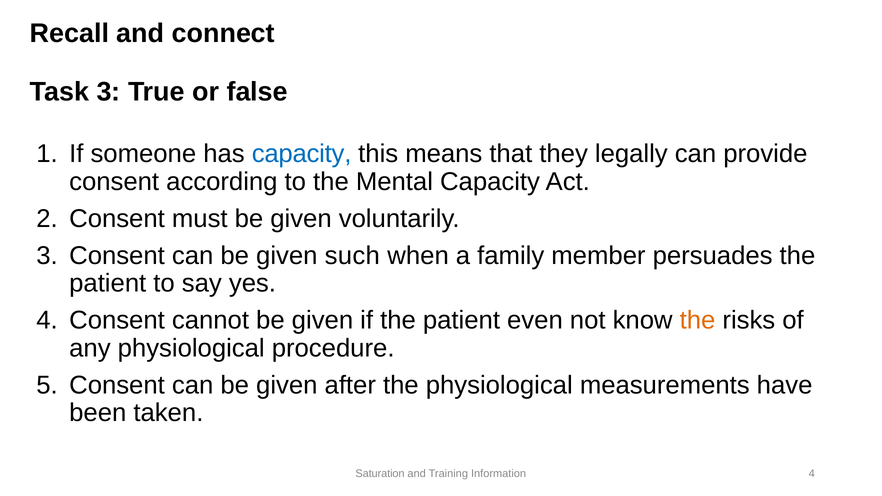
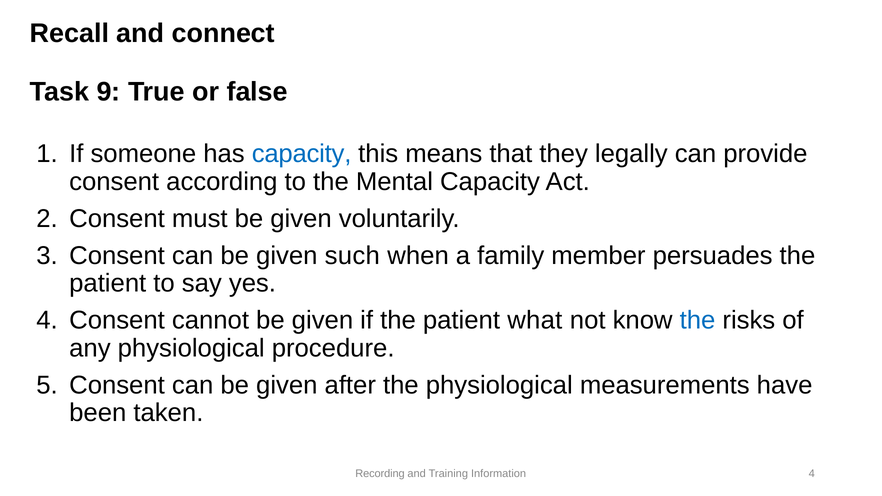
Task 3: 3 -> 9 (108, 92)
even: even -> what (535, 321)
the colour: orange -> blue (698, 321)
Saturation: Saturation -> Recording (380, 474)
